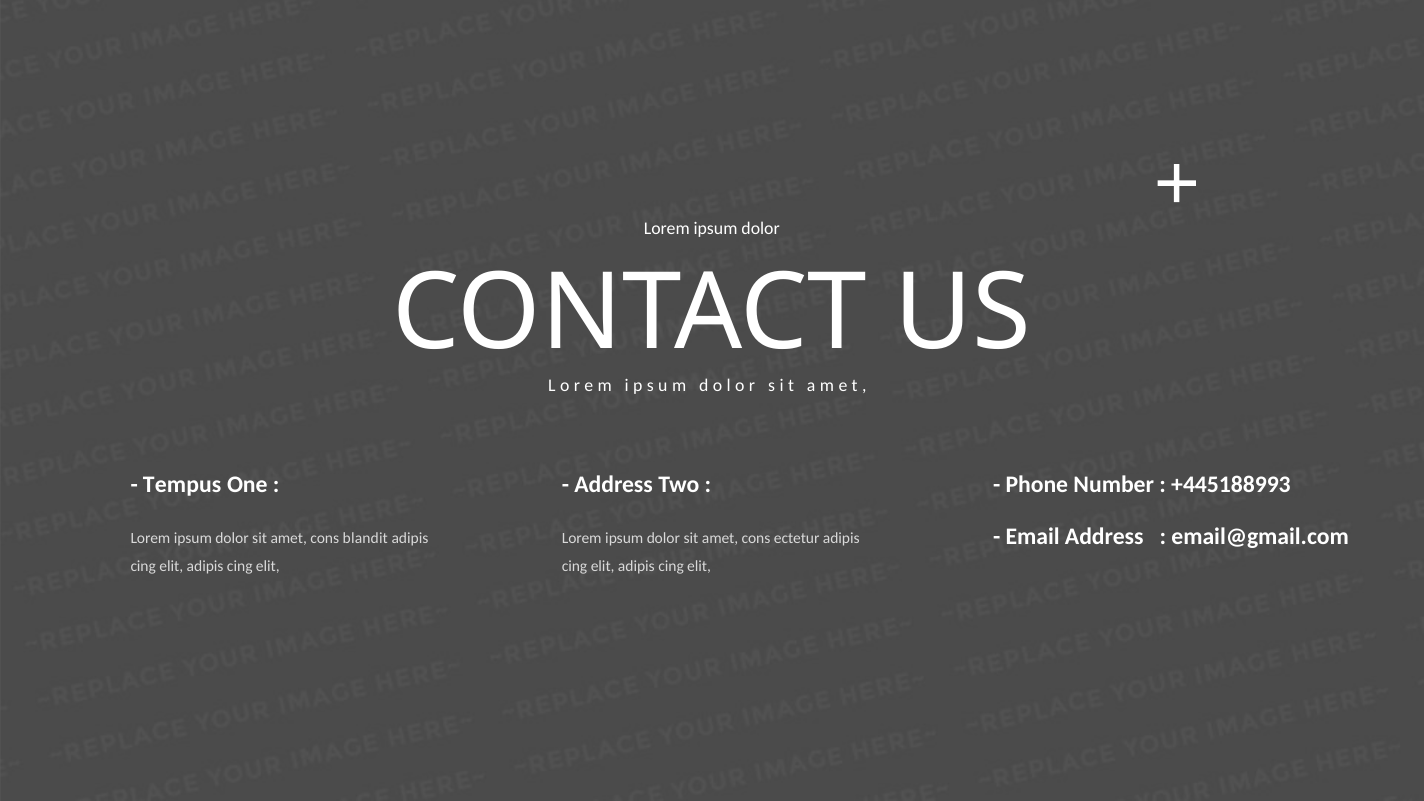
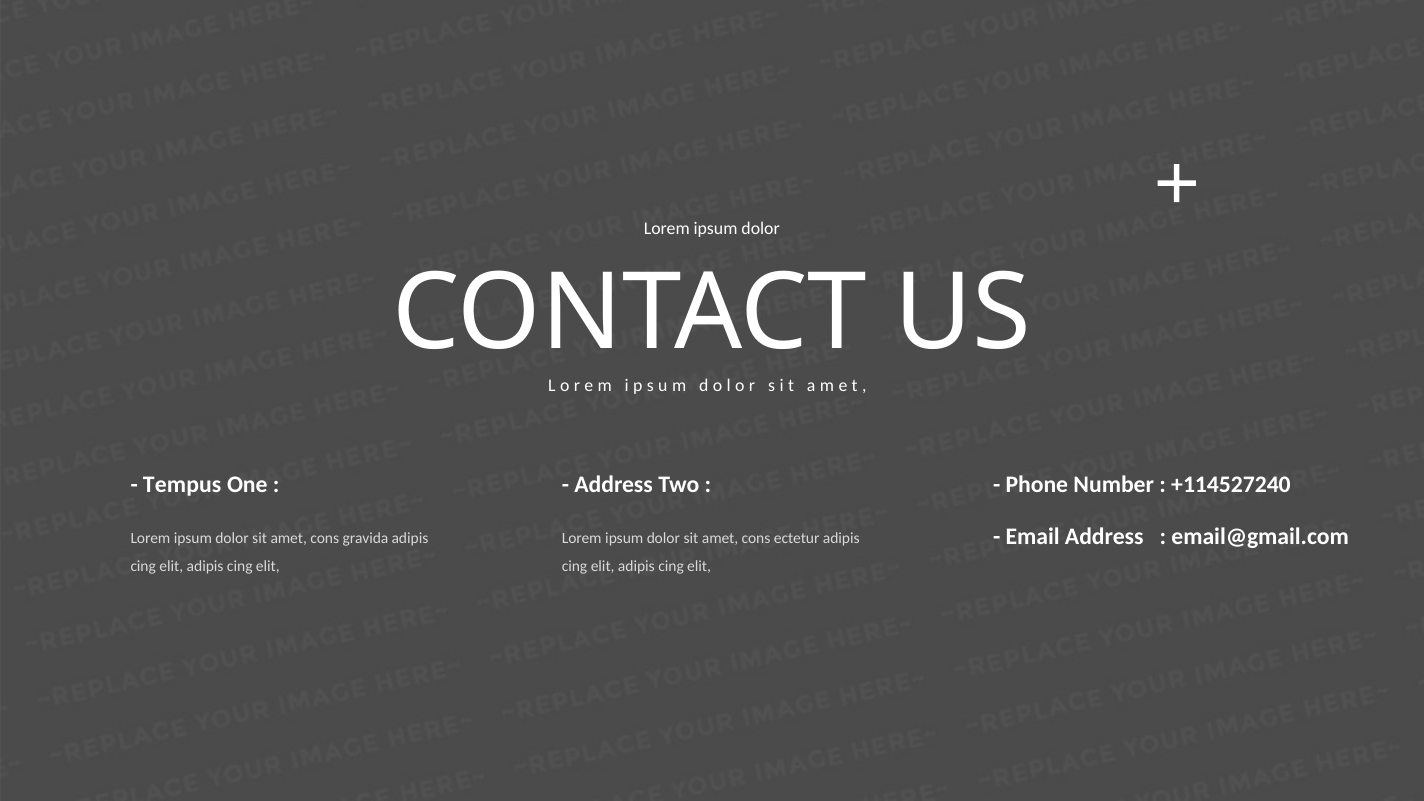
+445188993: +445188993 -> +114527240 (1231, 485)
blandit: blandit -> gravida (365, 539)
